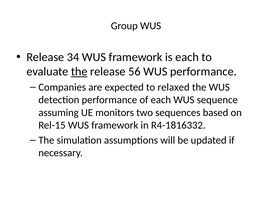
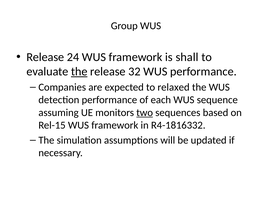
34: 34 -> 24 (73, 57)
is each: each -> shall (187, 57)
56: 56 -> 32 (134, 72)
two underline: none -> present (145, 113)
